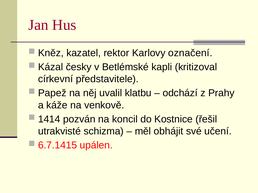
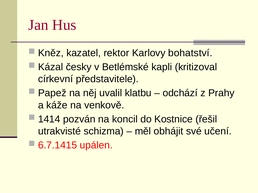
označení: označení -> bohatství (190, 53)
